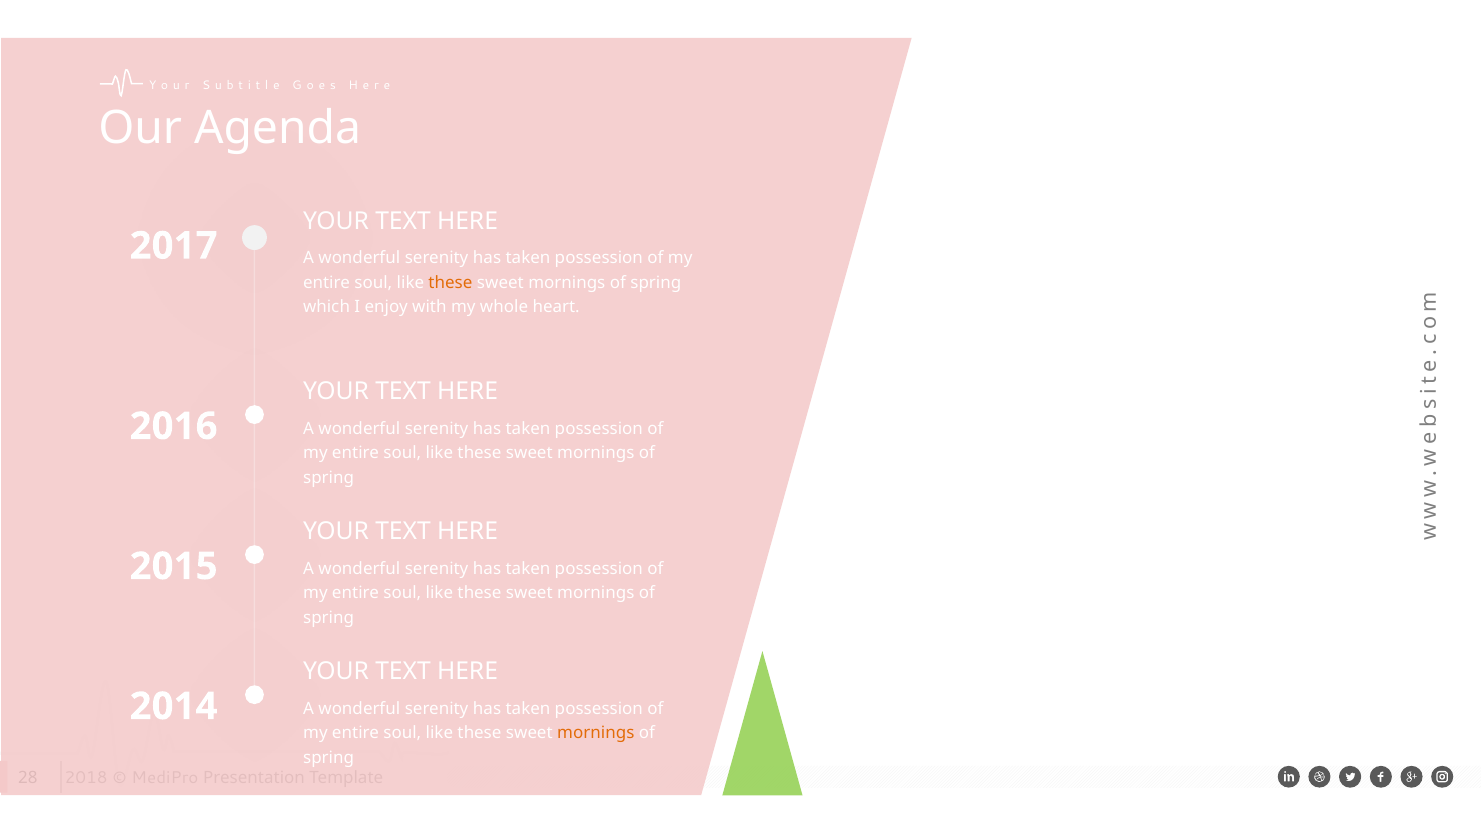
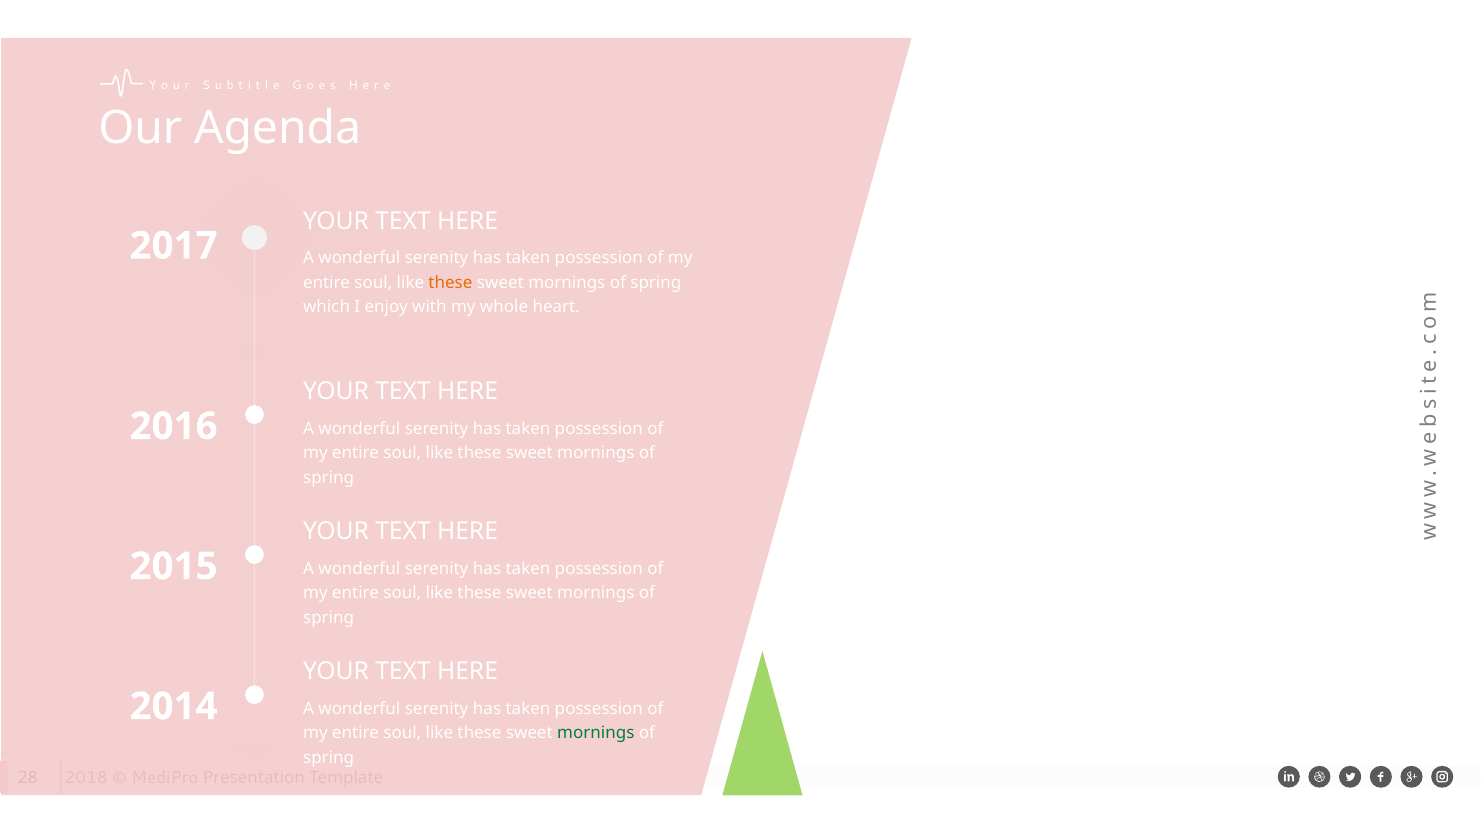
mornings colour: orange -> green (596, 733)
